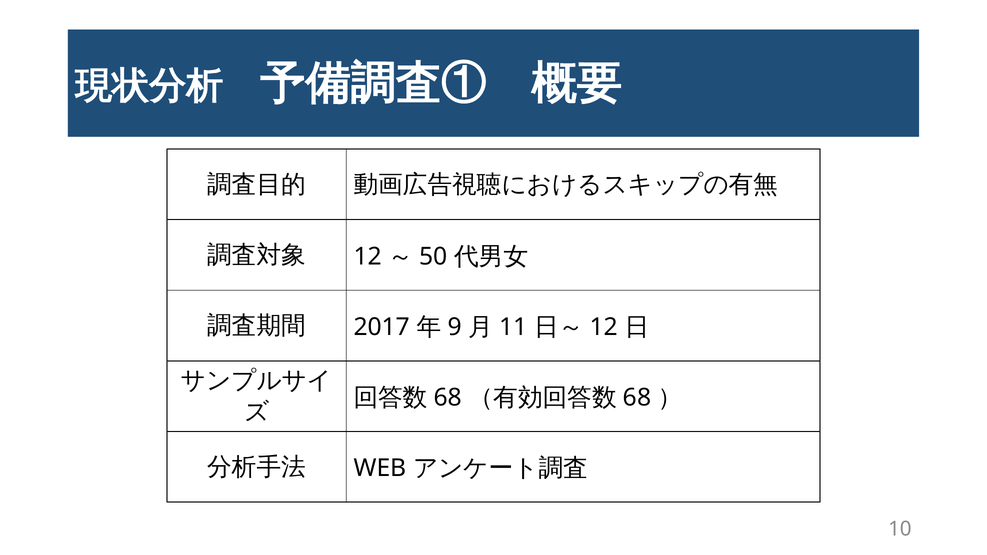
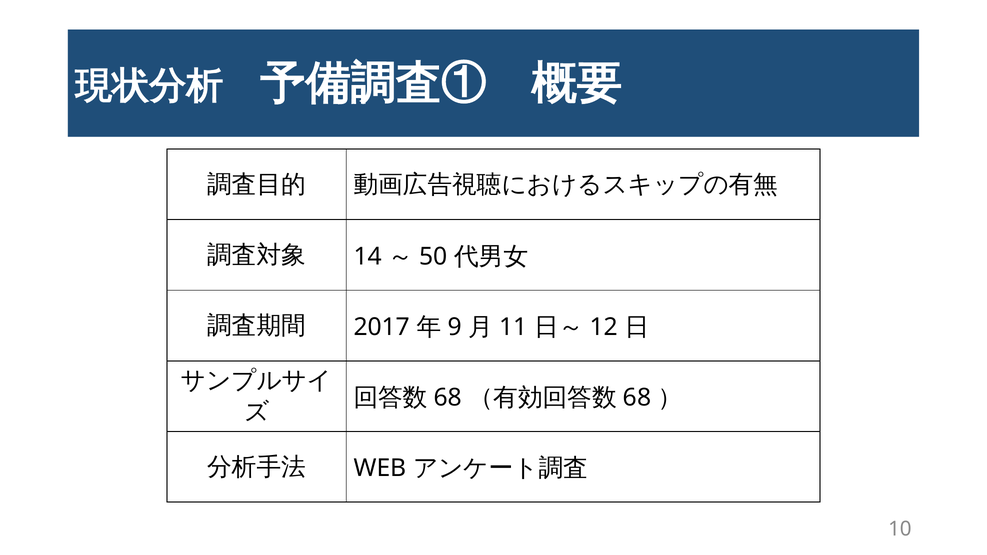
12: 12 -> 14 (368, 256)
